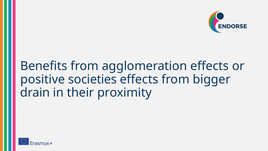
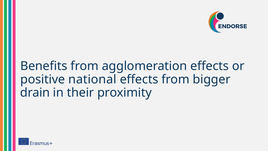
societies: societies -> national (92, 79)
